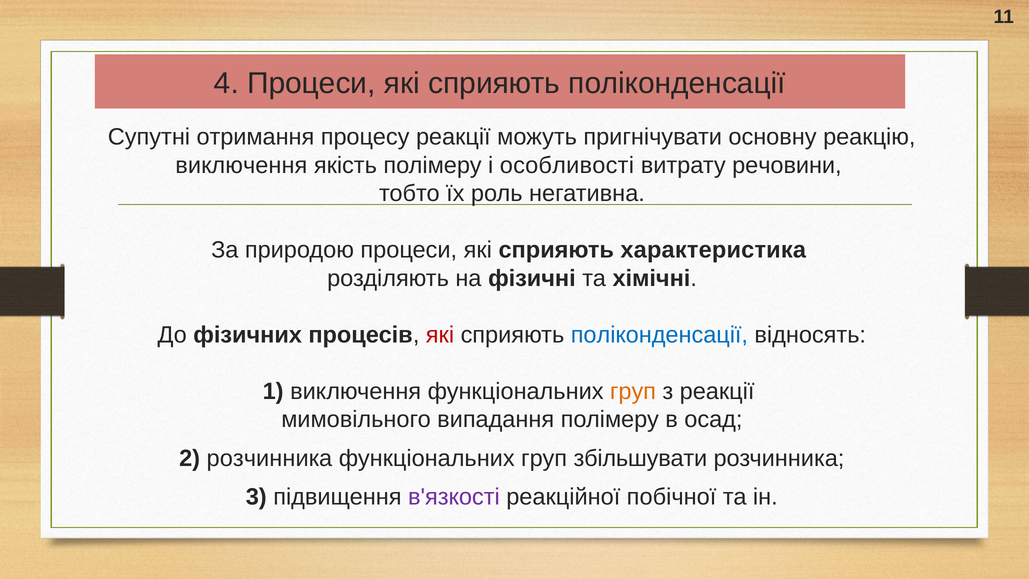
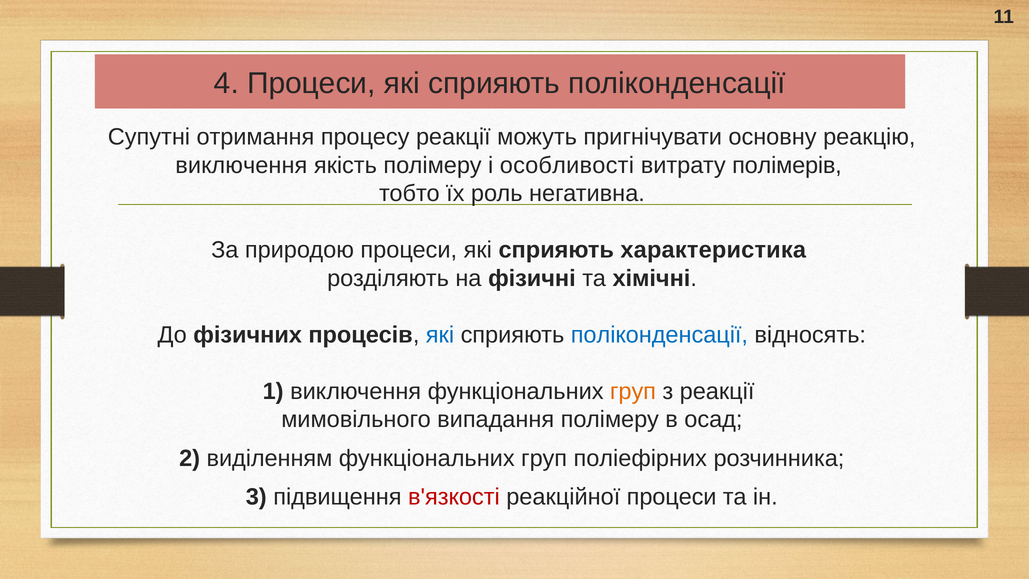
речовини: речовини -> полімерів (787, 165)
які colour: red -> blue (440, 335)
2 розчинника: розчинника -> виділенням (269, 458)
збільшувати: збільшувати -> поліефірних (640, 458)
в'язкості colour: purple -> red (454, 497)
реакційної побічної: побічної -> процеси (672, 497)
